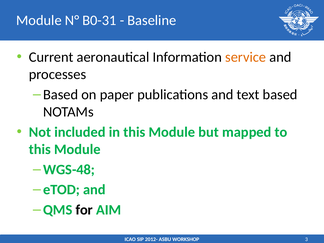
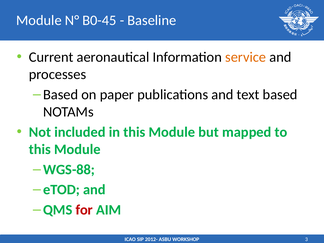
B0-31: B0-31 -> B0-45 (99, 20)
WGS-48: WGS-48 -> WGS-88 (69, 170)
for colour: black -> red (84, 210)
